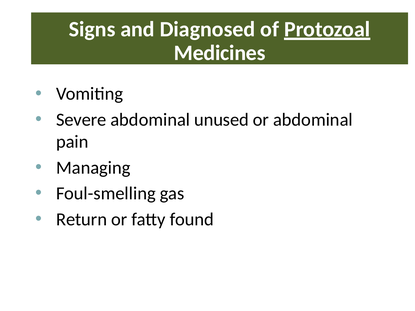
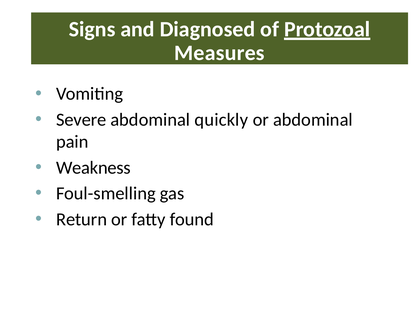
Medicines: Medicines -> Measures (219, 53)
unused: unused -> quickly (221, 120)
Managing: Managing -> Weakness (93, 168)
